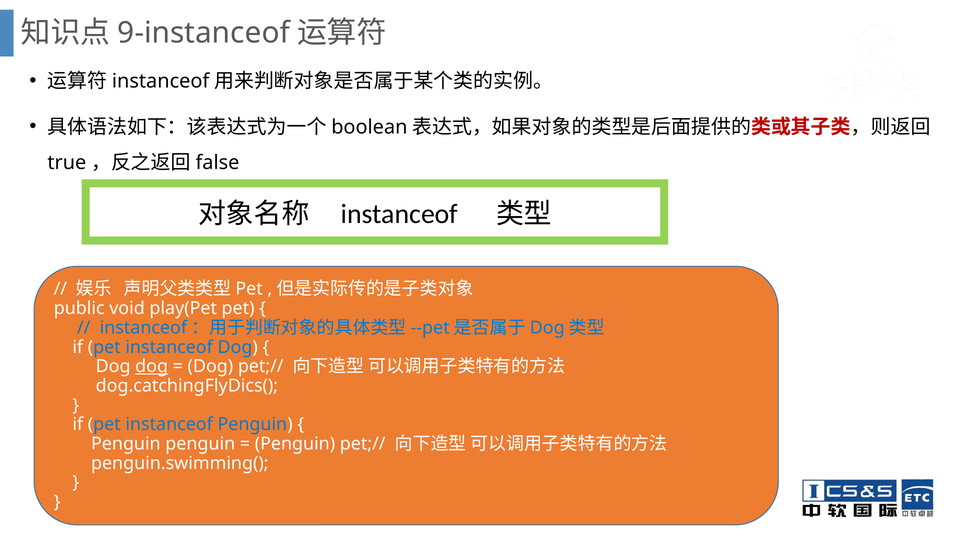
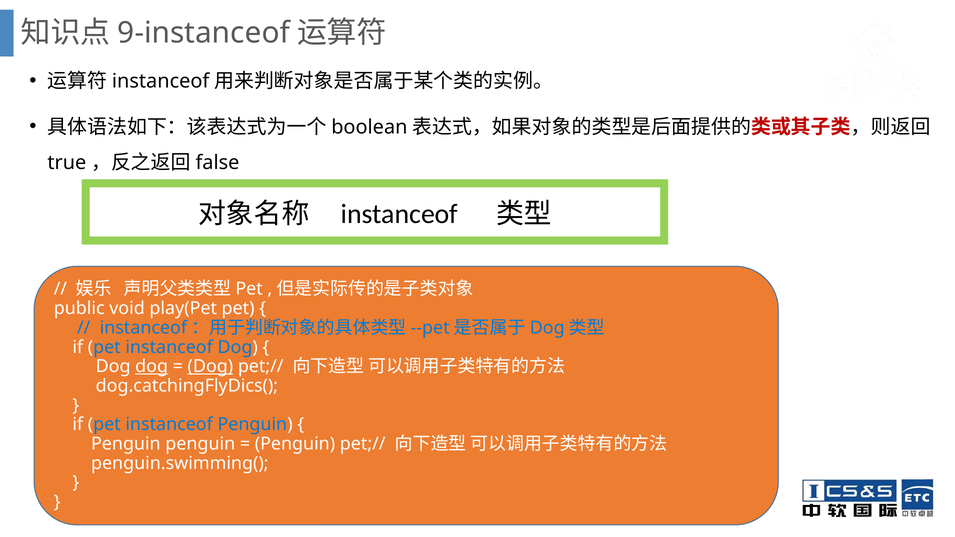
Dog underline: none -> present (210, 367)
